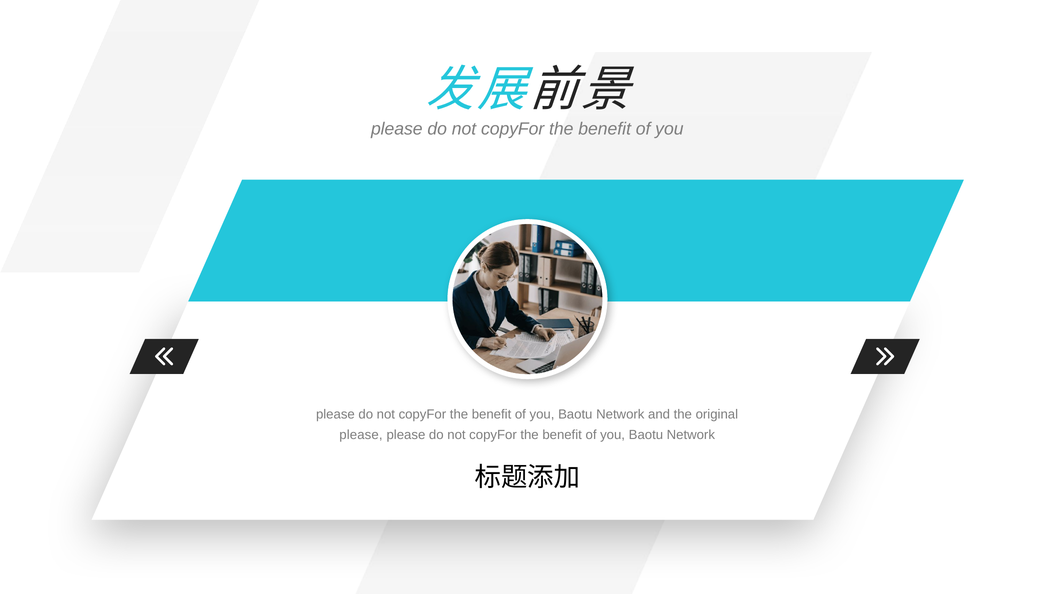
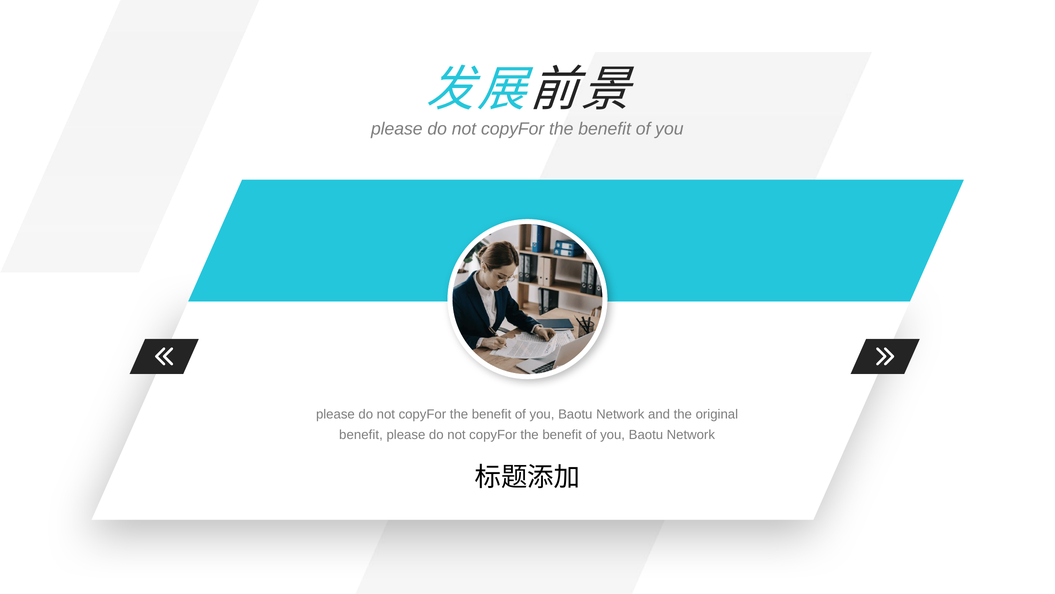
please: please -> benefit (361, 435)
